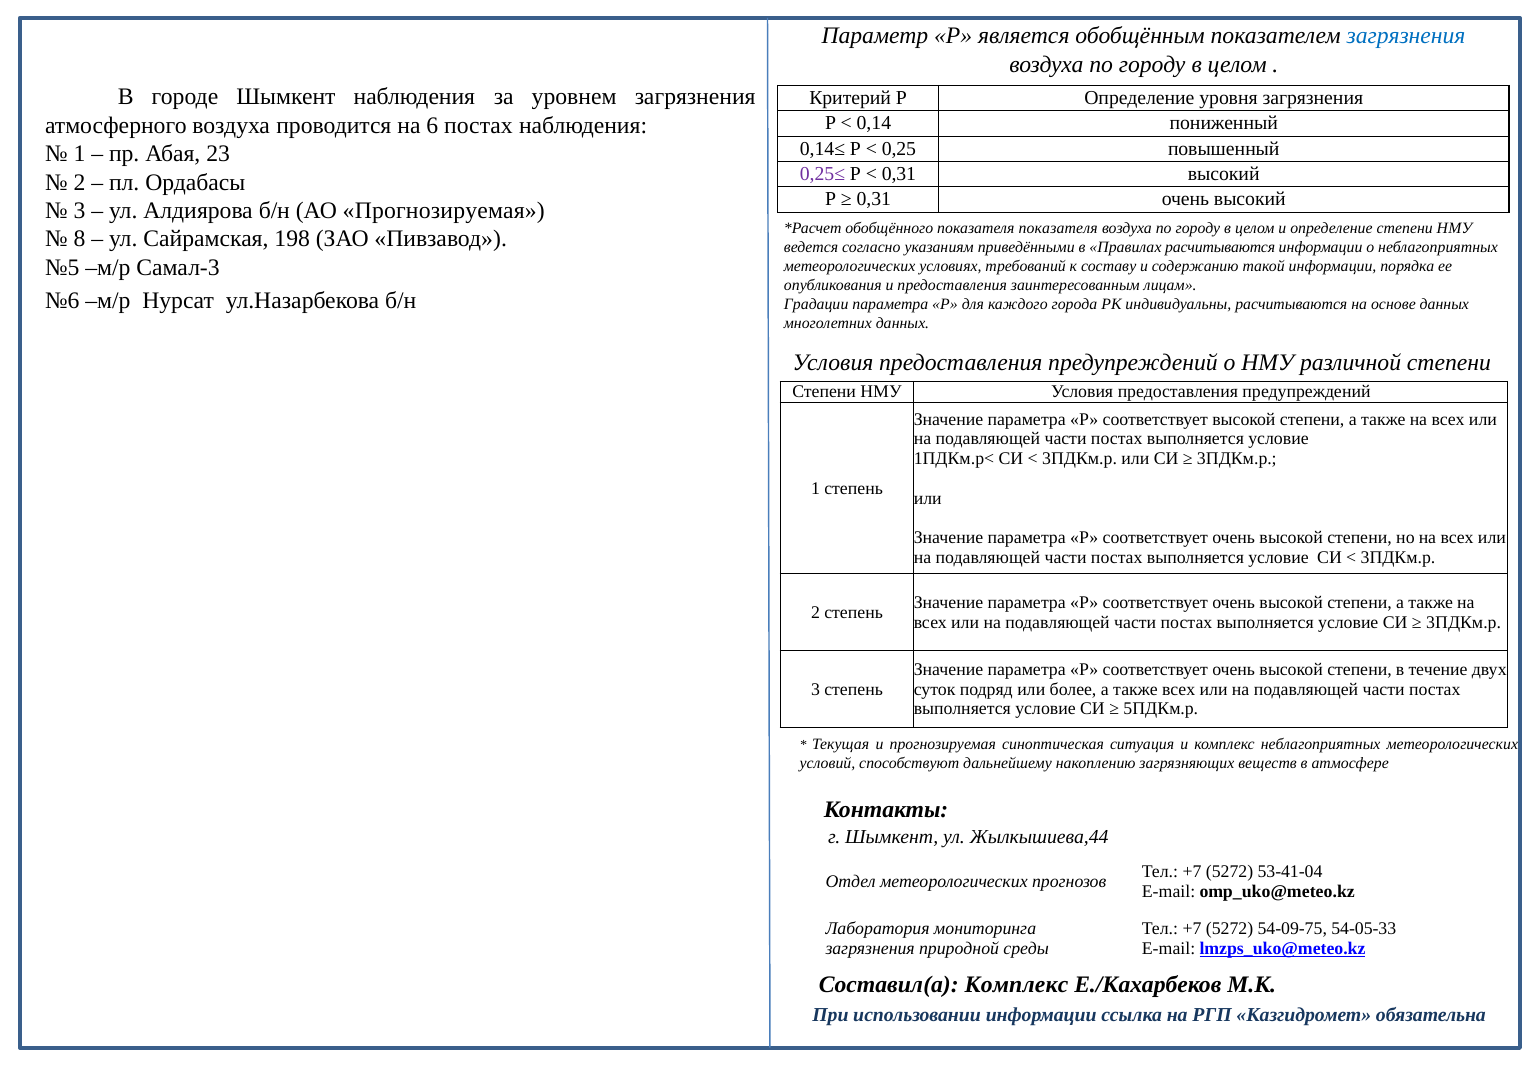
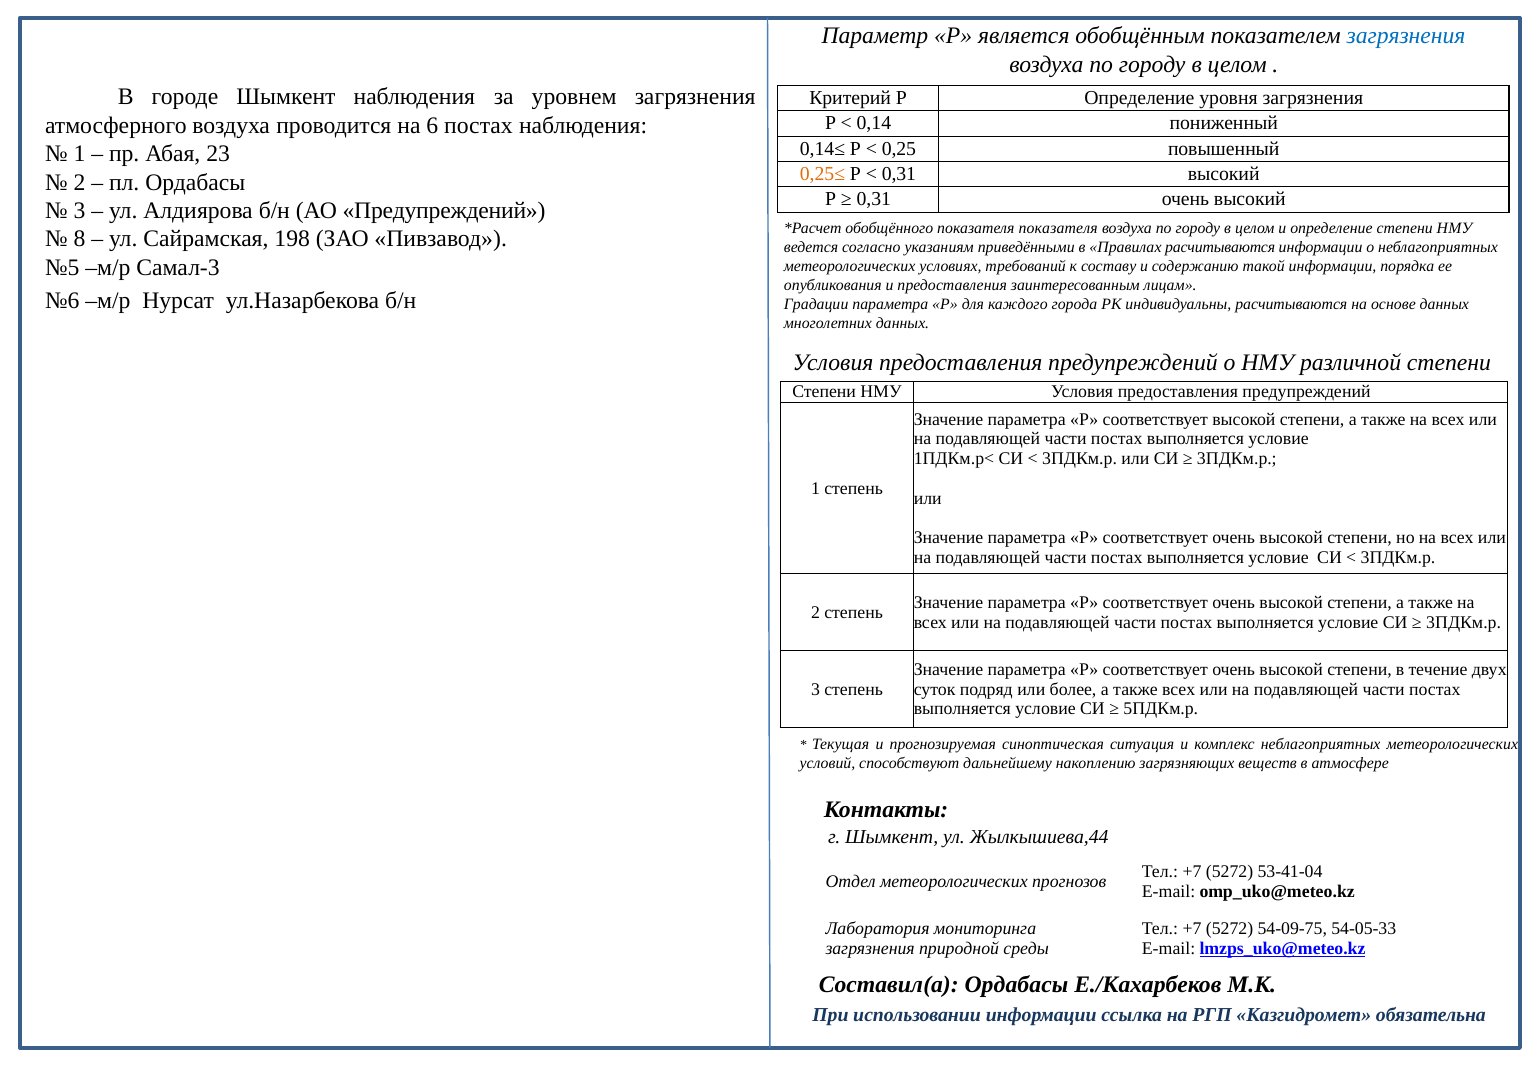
0,25≤ colour: purple -> orange (823, 174)
АО Прогнозируемая: Прогнозируемая -> Предупреждений (444, 211)
Составил(а Комплекс: Комплекс -> Ордабасы (1016, 984)
